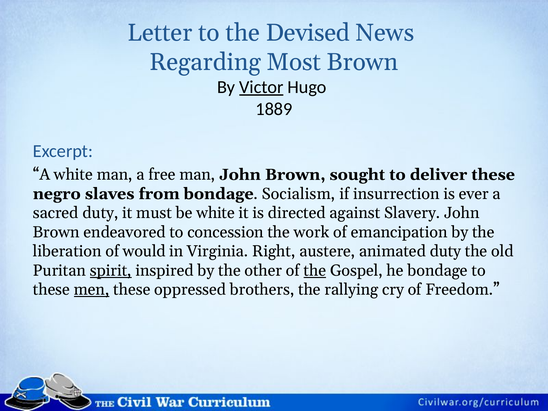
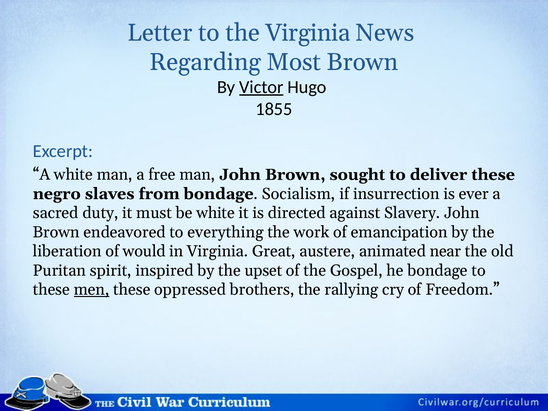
the Devised: Devised -> Virginia (308, 33)
1889: 1889 -> 1855 (274, 109)
concession: concession -> everything (225, 232)
Right: Right -> Great (274, 251)
animated duty: duty -> near (445, 251)
spirit underline: present -> none (111, 271)
other: other -> upset (263, 271)
the underline: present -> none (315, 271)
